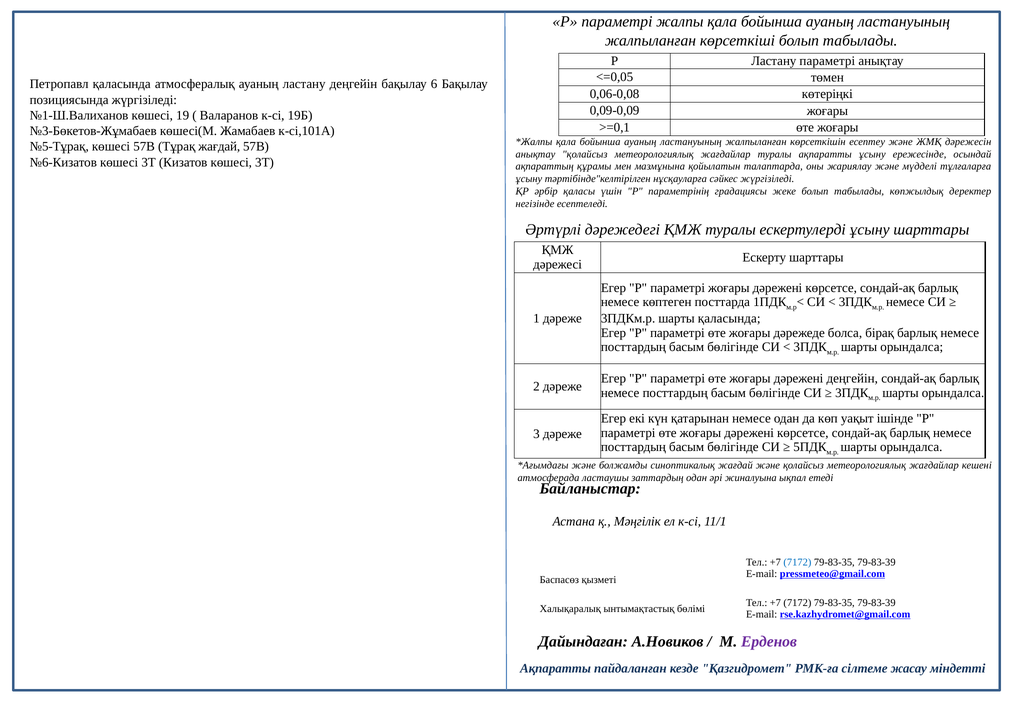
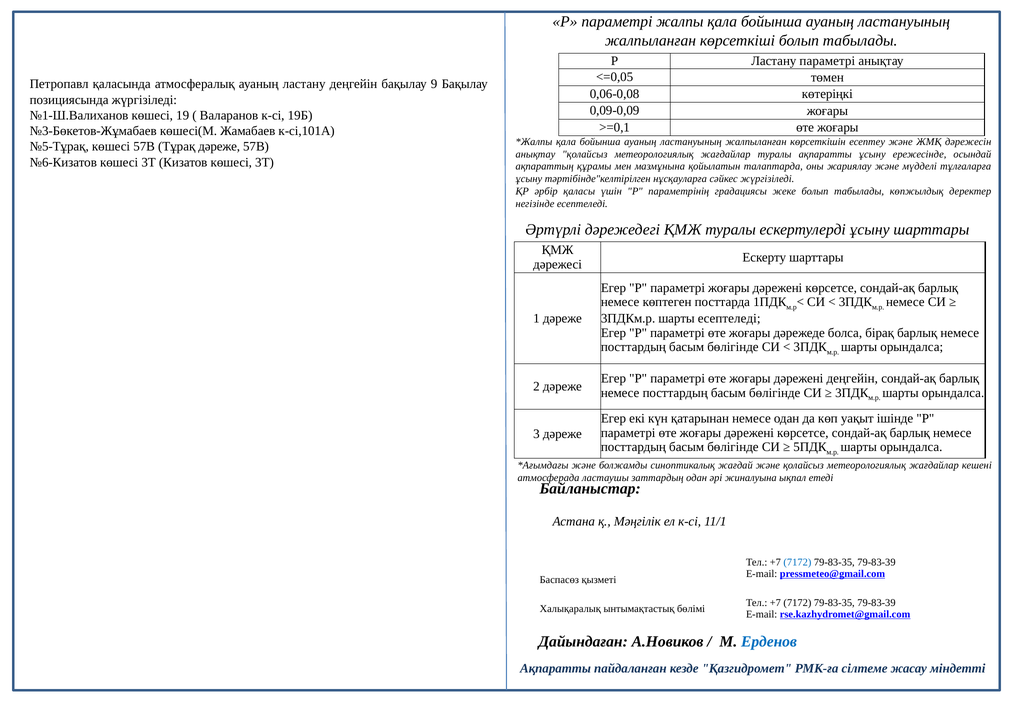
6: 6 -> 9 (434, 84)
Тұрақ жағдай: жағдай -> дәреже (219, 147)
шарты қаласында: қаласында -> есептеледі (729, 318)
Ерденов colour: purple -> blue (769, 641)
